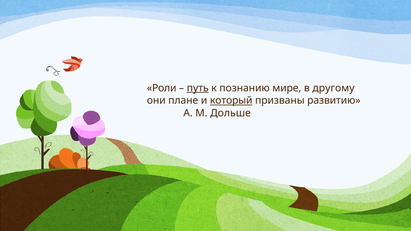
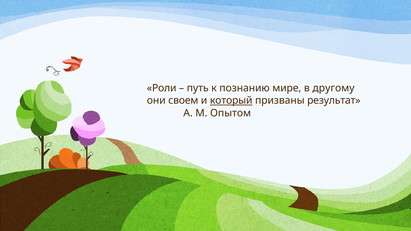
путь underline: present -> none (198, 88)
плане: плане -> своем (183, 101)
развитию: развитию -> результат (334, 101)
Дольше: Дольше -> Опытом (231, 113)
